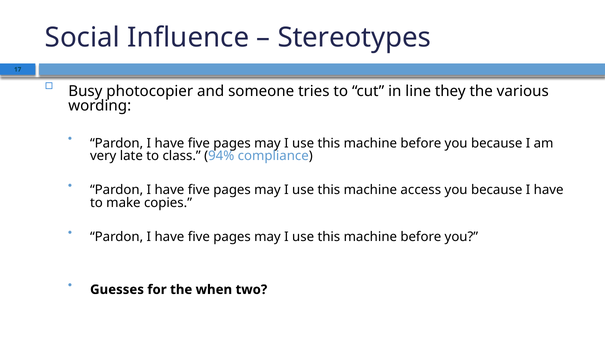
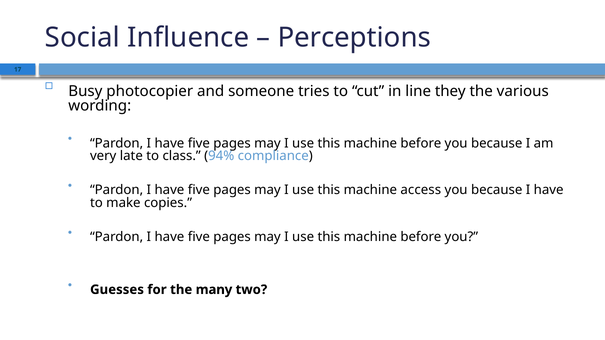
Stereotypes: Stereotypes -> Perceptions (354, 38)
when: when -> many (214, 290)
